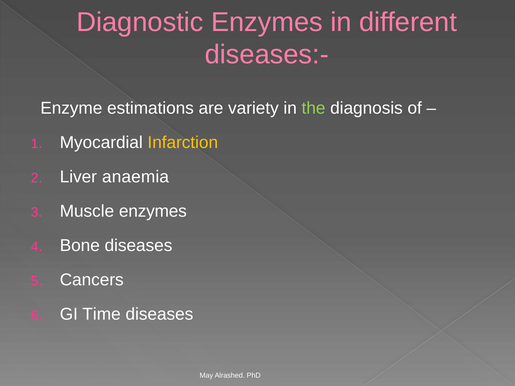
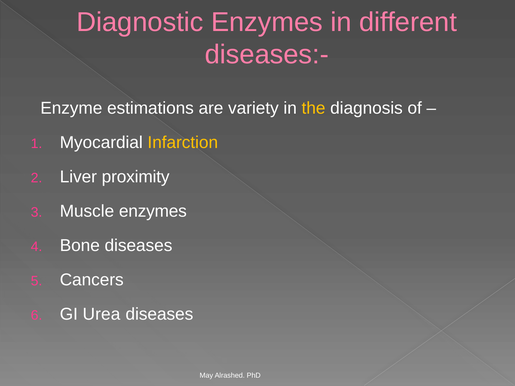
the colour: light green -> yellow (314, 108)
anaemia: anaemia -> proximity (136, 177)
Time: Time -> Urea (101, 314)
